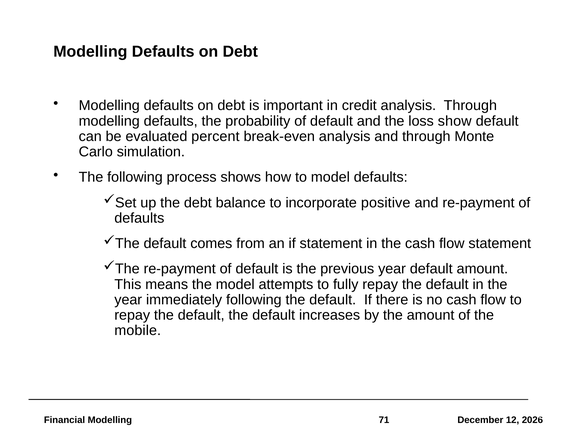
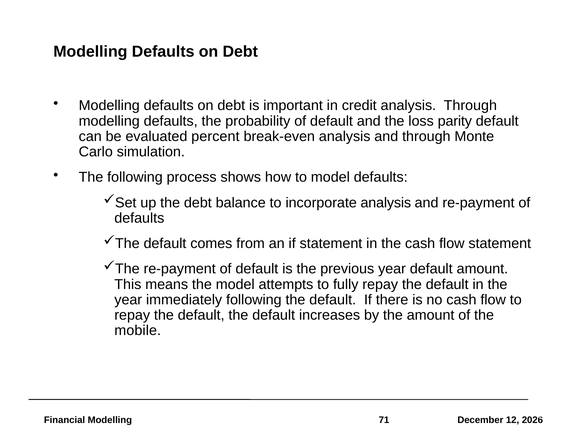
show: show -> parity (455, 121)
incorporate positive: positive -> analysis (386, 203)
